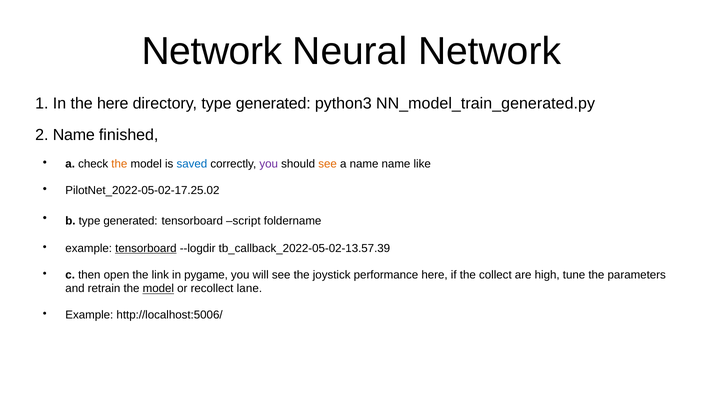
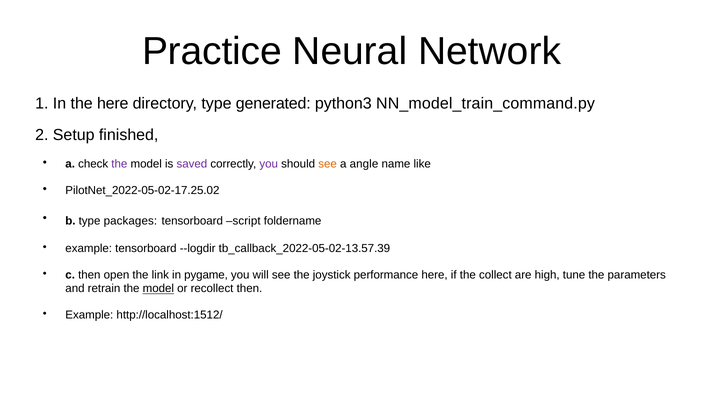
Network: Network -> Practice (212, 52)
NN_model_train_generated.py: NN_model_train_generated.py -> NN_model_train_command.py (486, 103)
2 Name: Name -> Setup (74, 135)
the colour: orange -> purple (119, 164)
saved colour: blue -> purple (192, 164)
a name: name -> angle (364, 164)
b type generated: generated -> packages (130, 221)
tensorboard underline: present -> none (146, 248)
recollect lane: lane -> then (249, 289)
http://localhost:5006/: http://localhost:5006/ -> http://localhost:1512/ (170, 315)
